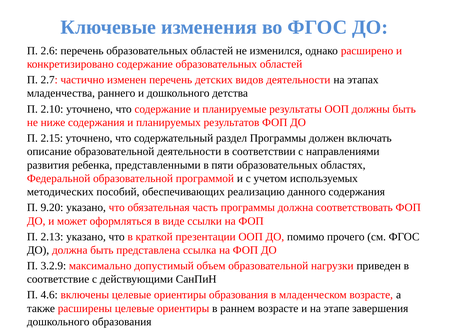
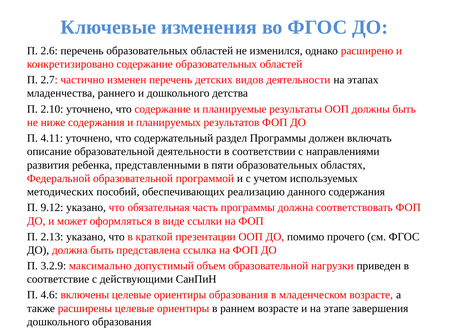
2.15: 2.15 -> 4.11 (52, 138)
9.20: 9.20 -> 9.12 (52, 208)
